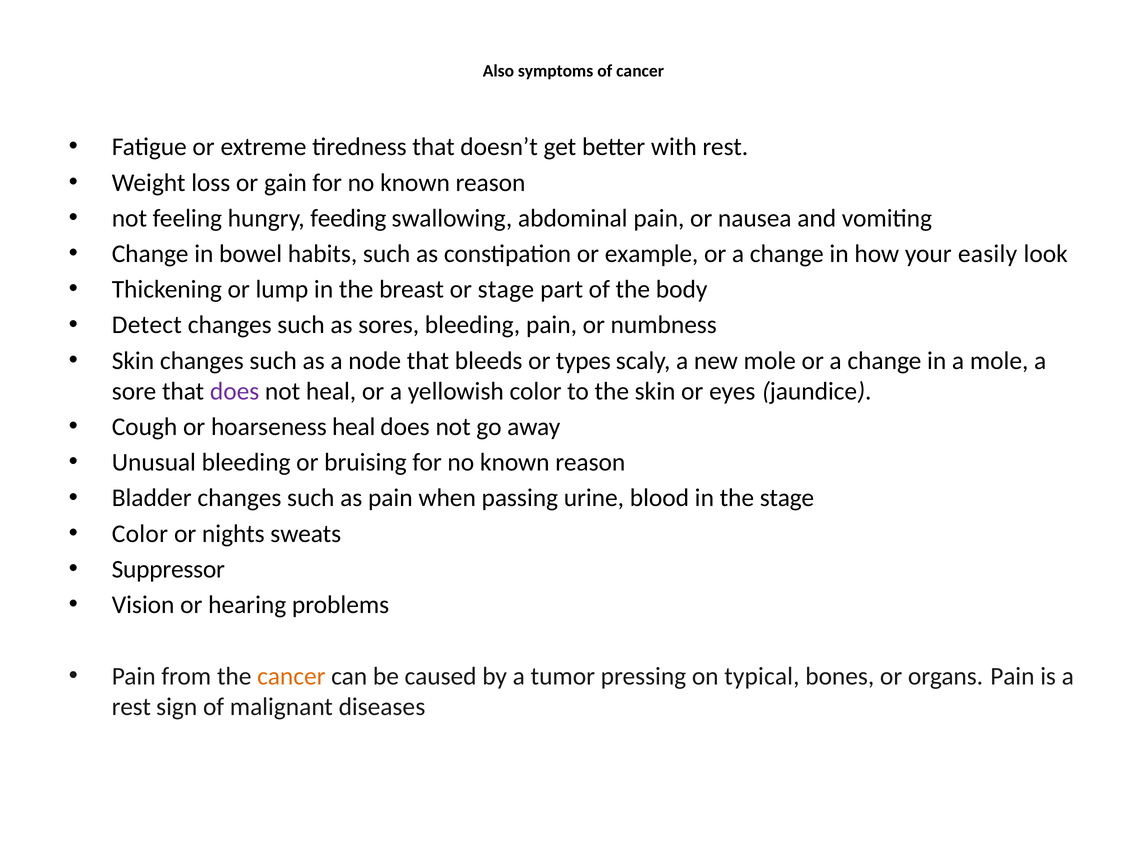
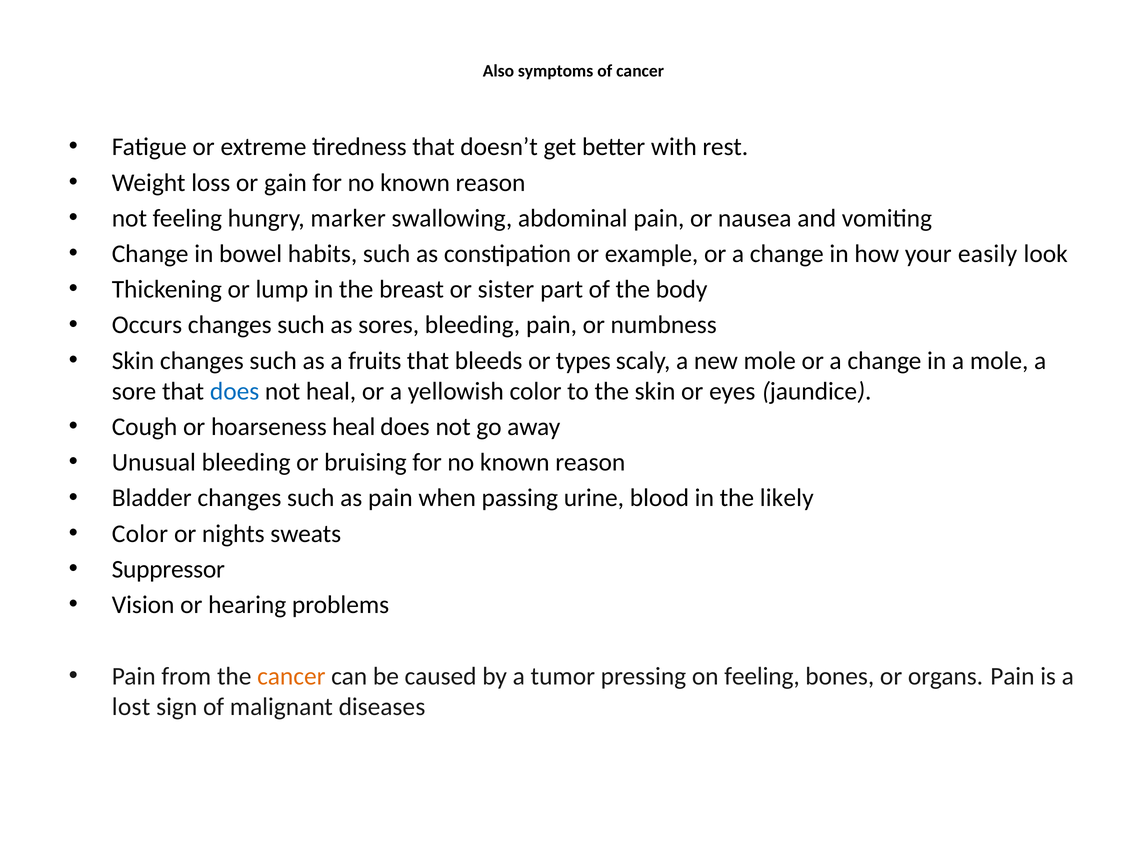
feeding: feeding -> marker (348, 218)
or stage: stage -> sister (506, 290)
Detect: Detect -> Occurs (147, 325)
node: node -> fruits (375, 361)
does colour: purple -> blue (235, 391)
the stage: stage -> likely (787, 498)
on typical: typical -> feeling (762, 676)
rest: rest -> lost (131, 707)
